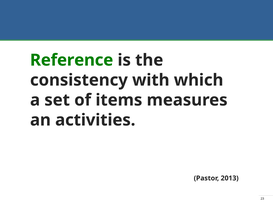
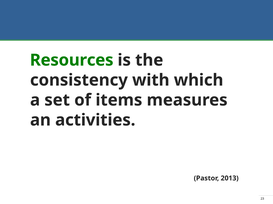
Reference: Reference -> Resources (72, 60)
